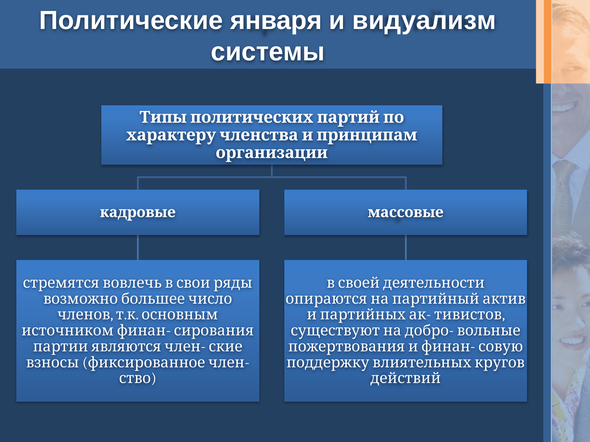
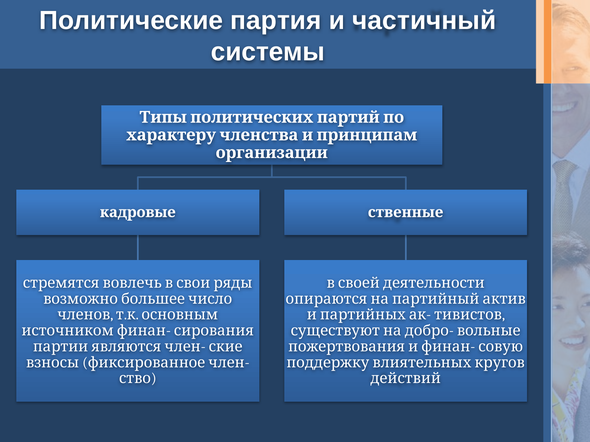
января: января -> партия (276, 20)
видуализм: видуализм -> частичный (424, 20)
массовые: массовые -> ственные (406, 212)
